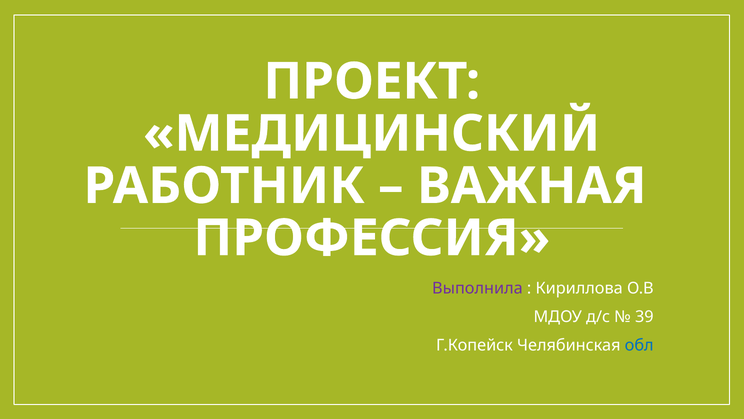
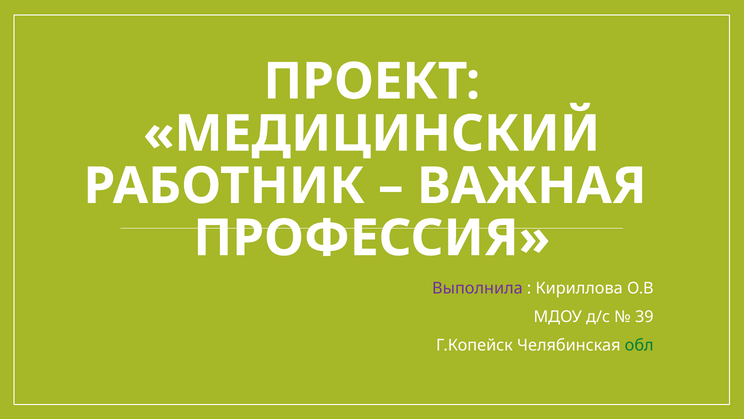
обл colour: blue -> green (639, 345)
